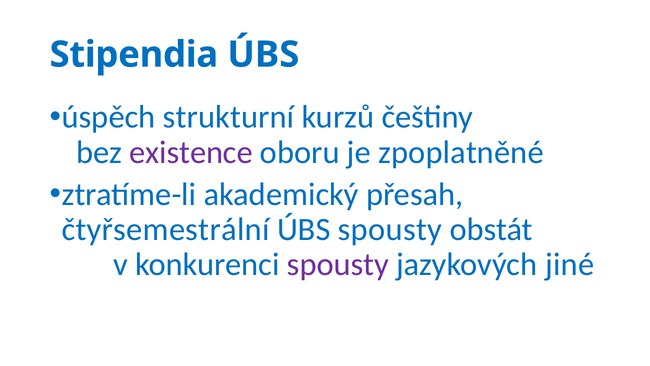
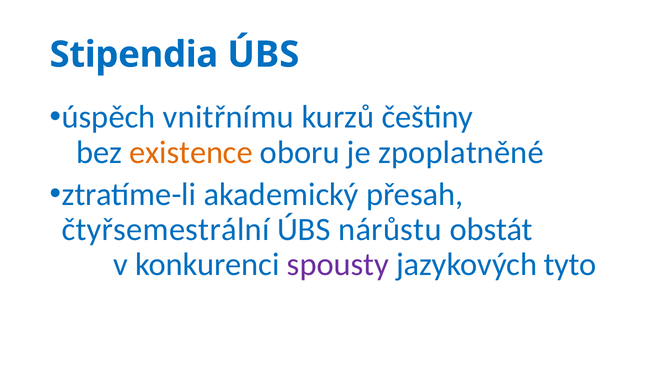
strukturní: strukturní -> vnitřnímu (228, 117)
existence colour: purple -> orange (191, 152)
ÚBS spousty: spousty -> nárůstu (390, 229)
jiné: jiné -> tyto (570, 264)
